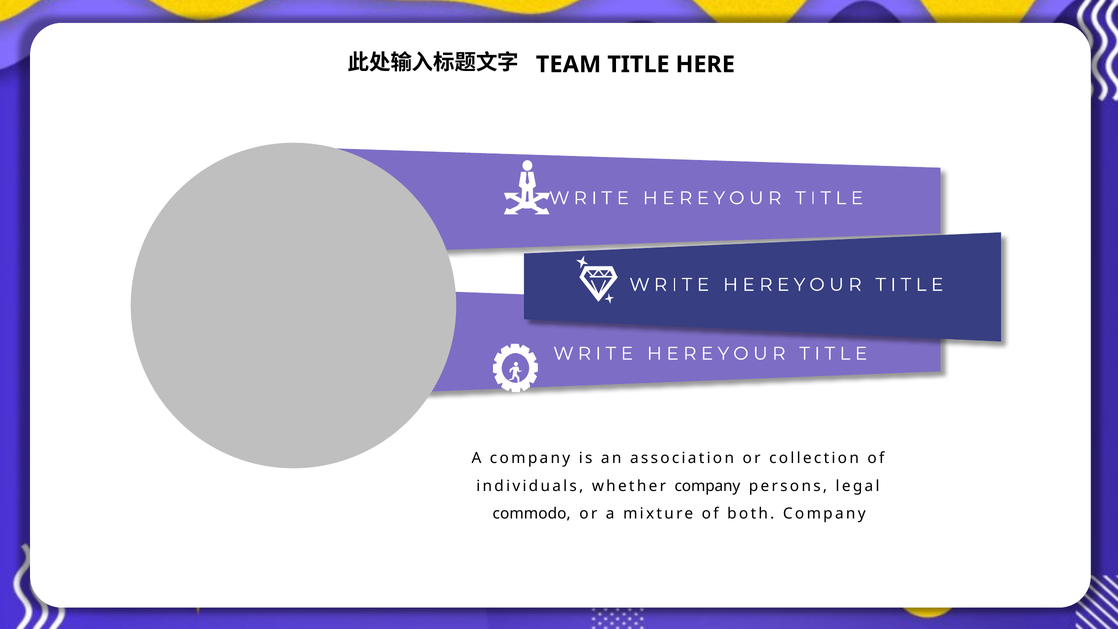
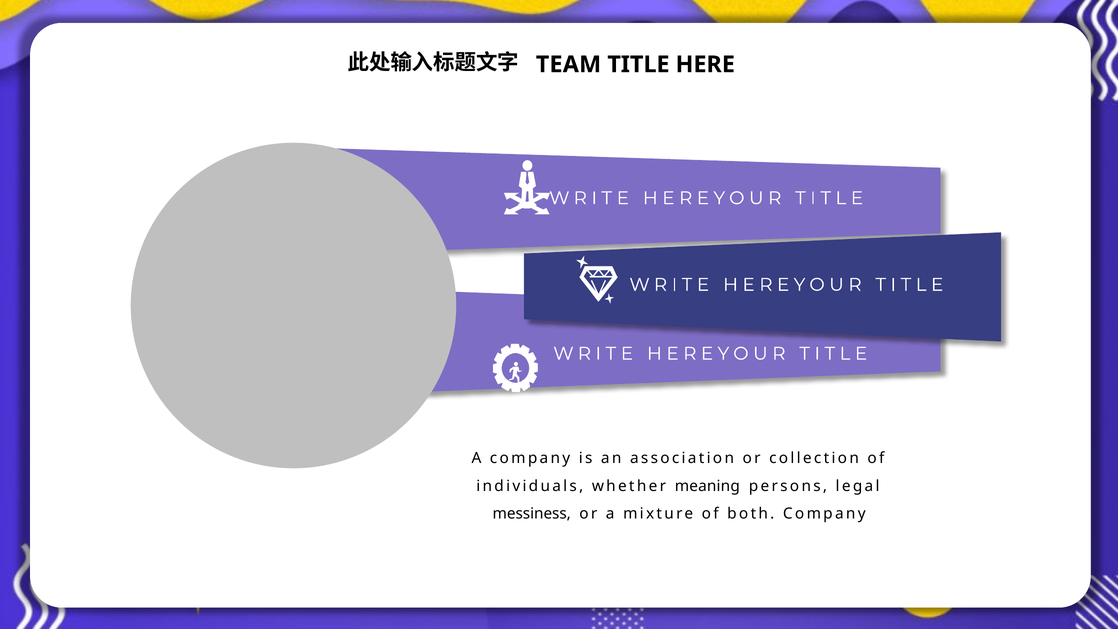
whether company: company -> meaning (707, 486)
commodo: commodo -> messiness (532, 513)
